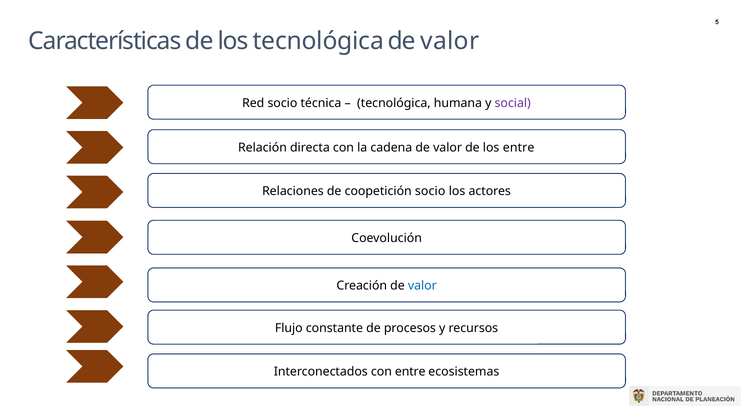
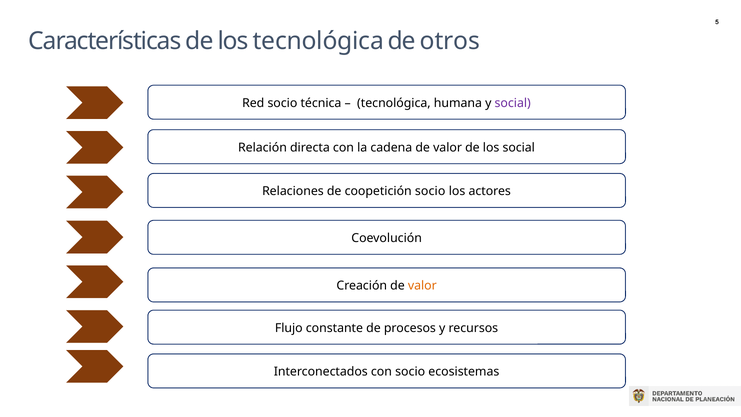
valor: valor -> otros (450, 41)
los entre: entre -> social (519, 147)
valor colour: blue -> orange (422, 286)
con entre: entre -> socio (410, 372)
